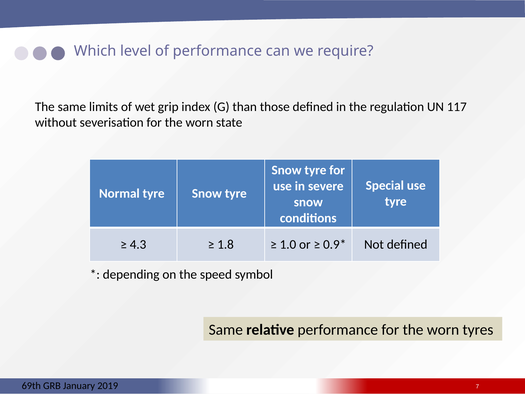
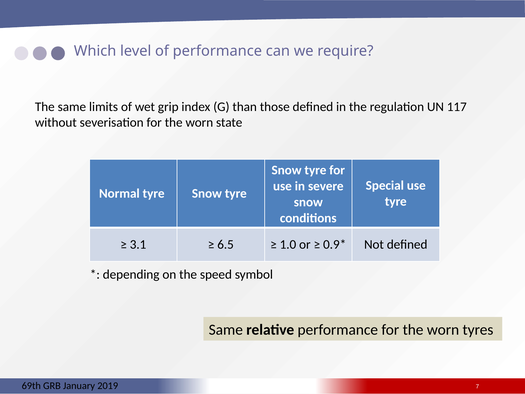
4.3: 4.3 -> 3.1 (138, 244)
1.8: 1.8 -> 6.5 (226, 244)
